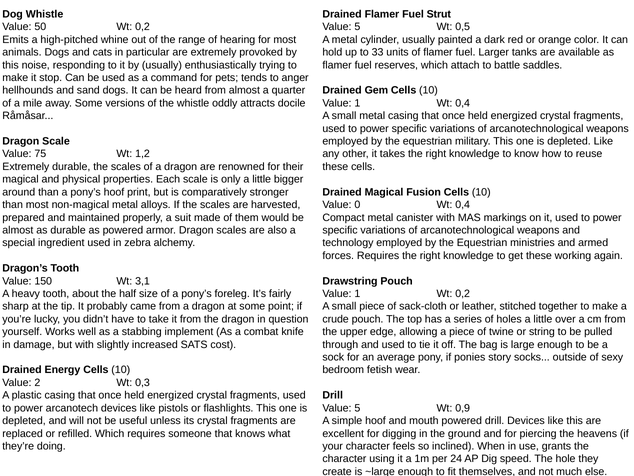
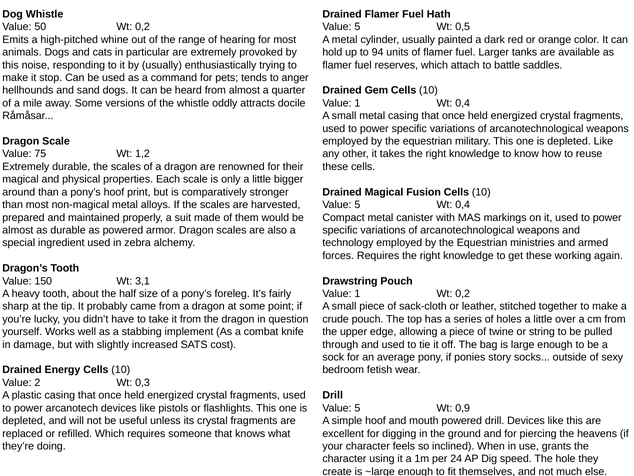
Strut: Strut -> Hath (439, 14)
33: 33 -> 94 (378, 52)
0: 0 -> 5 (357, 205)
